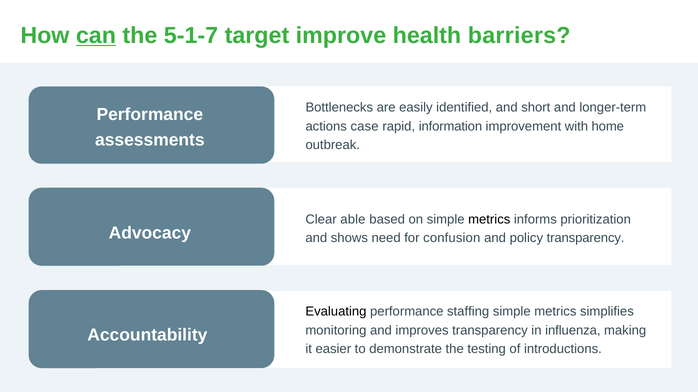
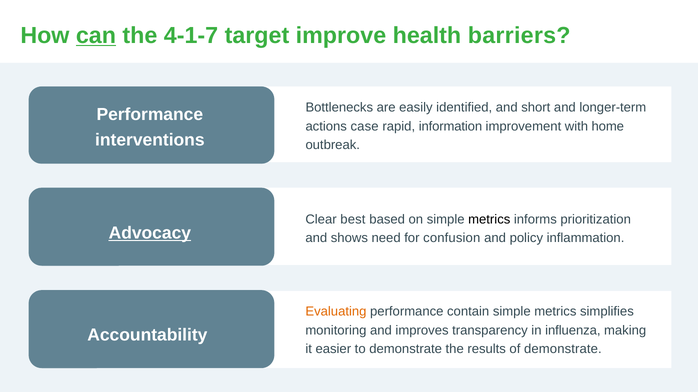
5-1-7: 5-1-7 -> 4-1-7 (191, 36)
assessments: assessments -> interventions (150, 140)
able: able -> best (353, 220)
Advocacy underline: none -> present (150, 233)
policy transparency: transparency -> inflammation (586, 238)
Evaluating colour: black -> orange (336, 312)
staffing: staffing -> contain (468, 312)
testing: testing -> results (487, 350)
of introductions: introductions -> demonstrate (563, 350)
